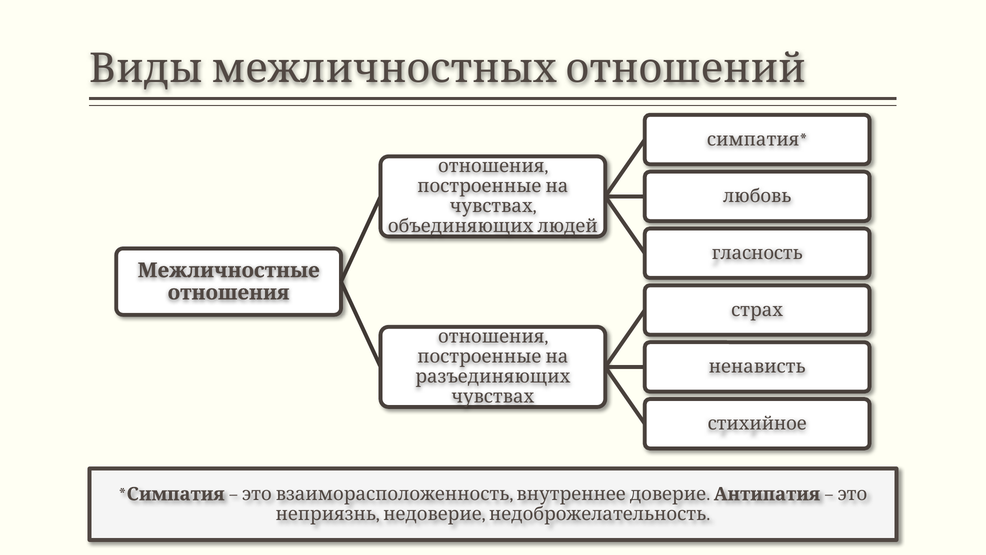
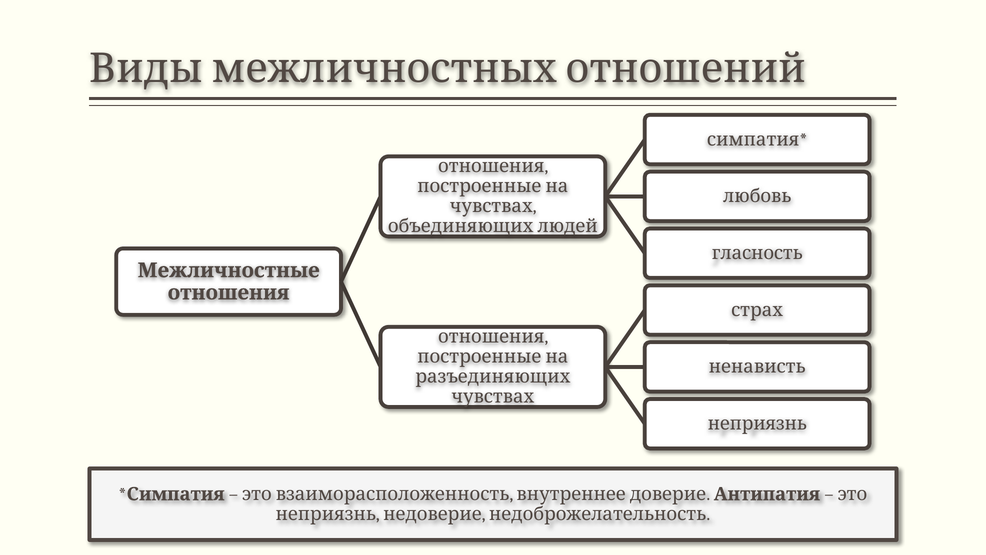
стихийное: стихийное -> неприязнь (757, 423)
